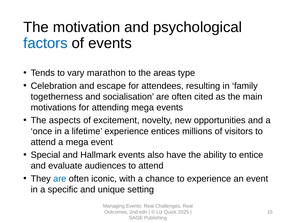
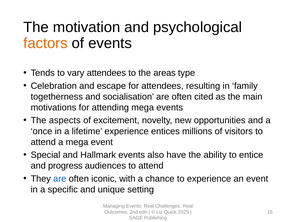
factors colour: blue -> orange (45, 43)
vary marathon: marathon -> attendees (106, 73)
evaluate: evaluate -> progress (65, 166)
